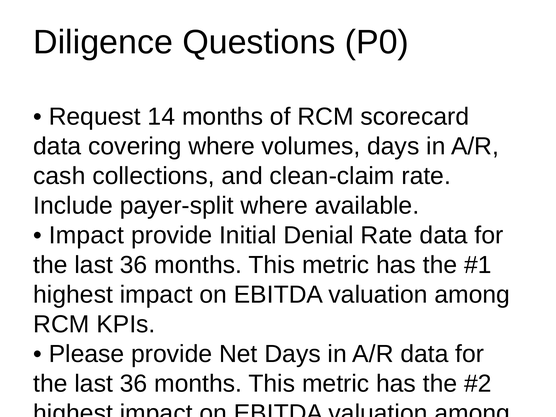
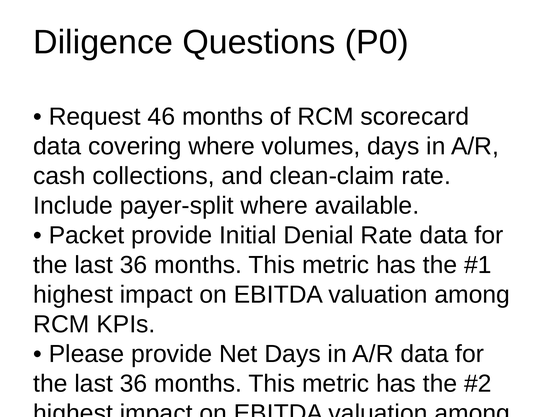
14: 14 -> 46 (161, 117)
Impact: Impact -> Packet (87, 235)
